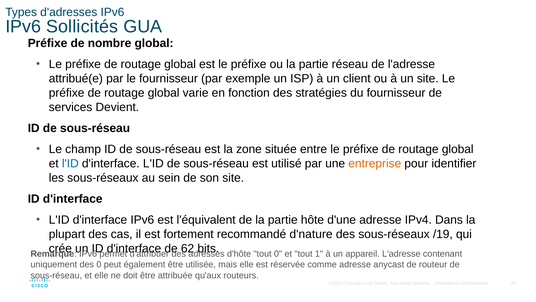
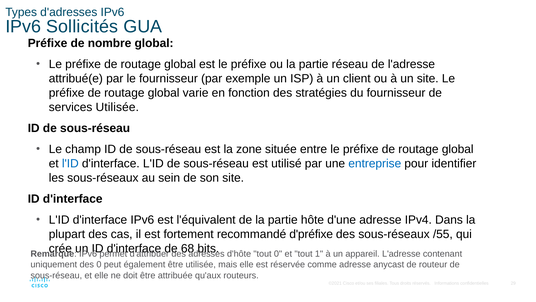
services Devient: Devient -> Utilisée (117, 107)
entreprise colour: orange -> blue (375, 163)
d'nature: d'nature -> d'préfixe (311, 234)
/19: /19 -> /55 (443, 234)
62: 62 -> 68 (188, 248)
